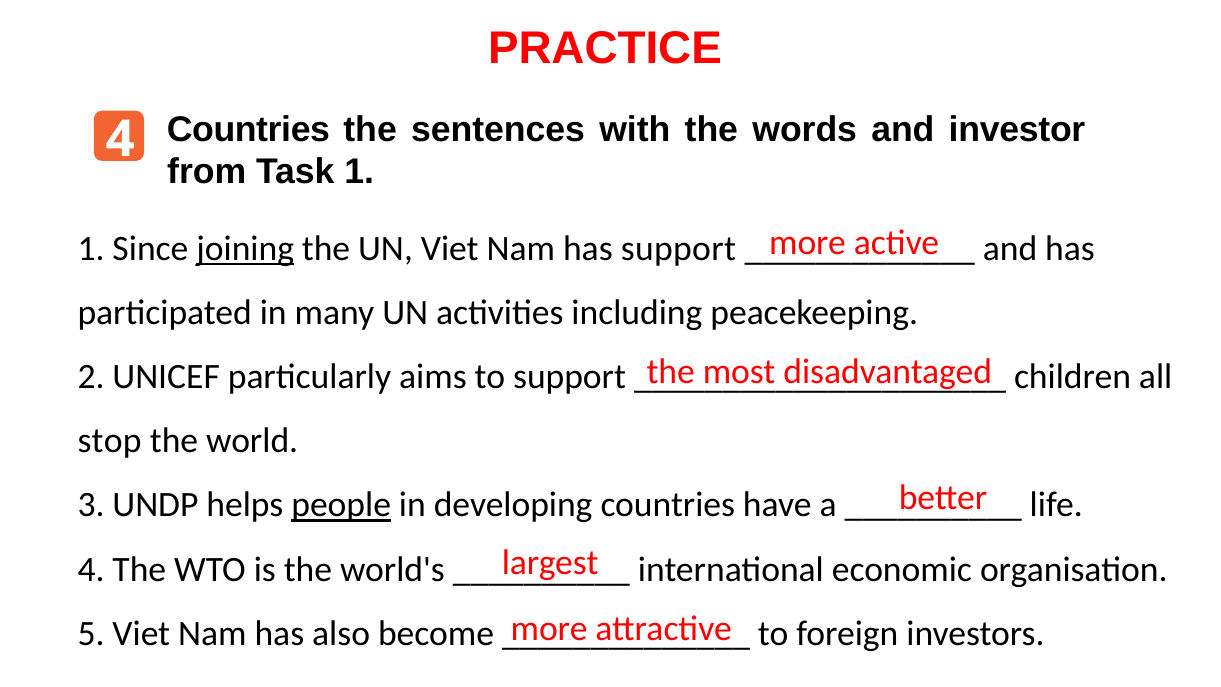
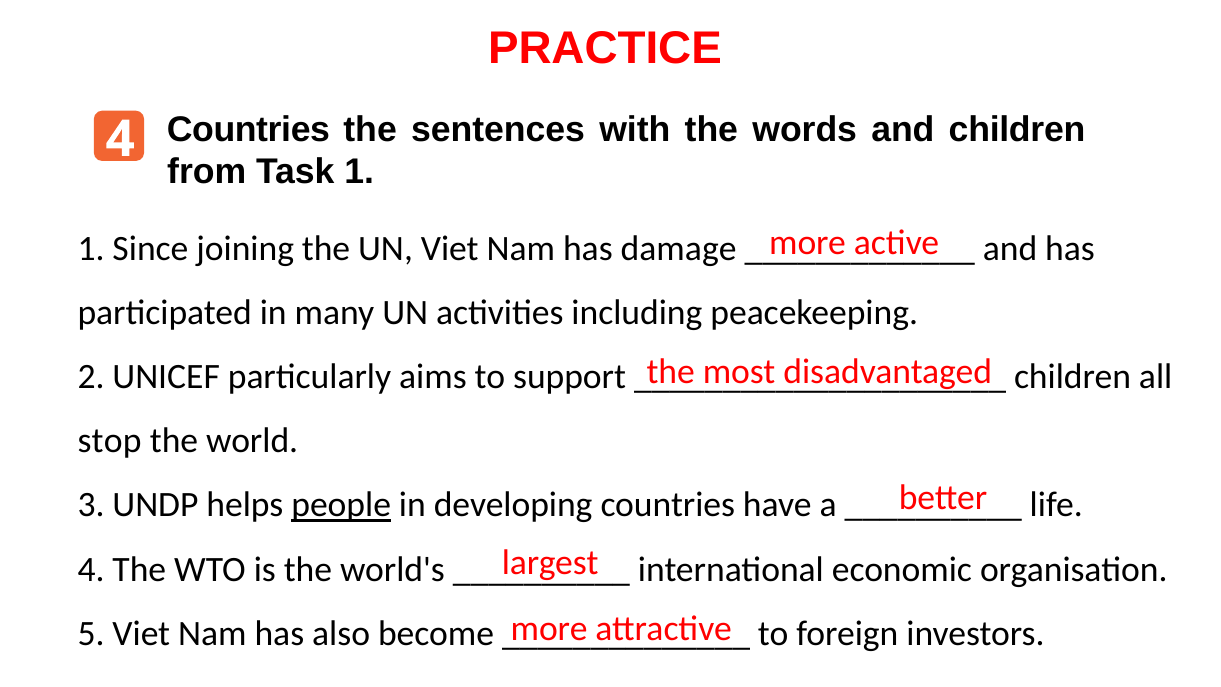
and investor: investor -> children (1017, 129)
joining underline: present -> none (245, 249)
has support: support -> damage (679, 249)
